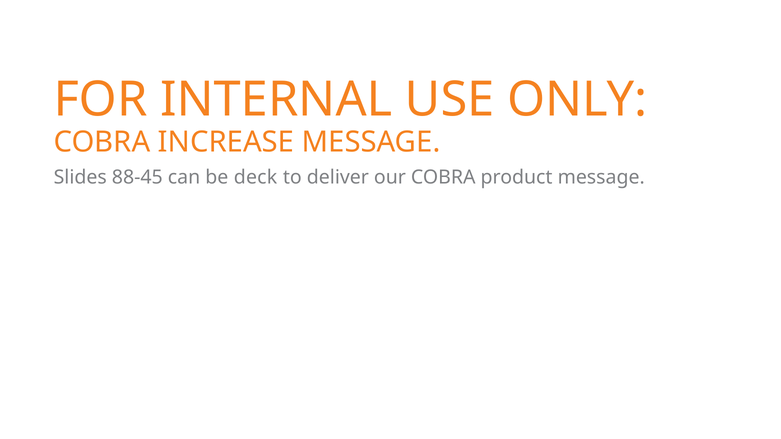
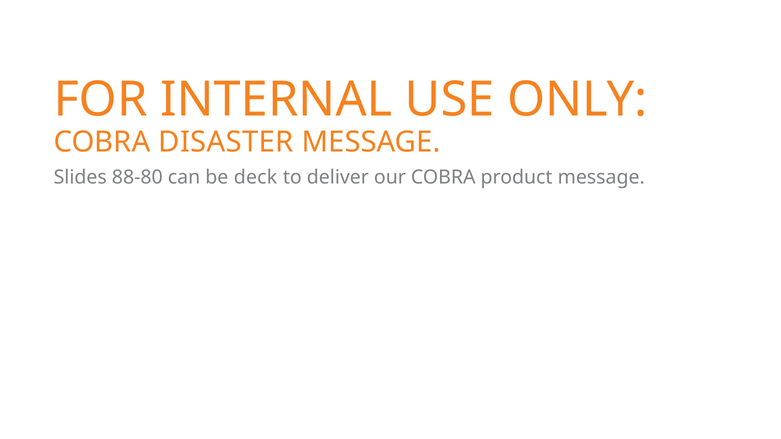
INCREASE: INCREASE -> DISASTER (226, 142)
88-45: 88-45 -> 88-80 (137, 177)
